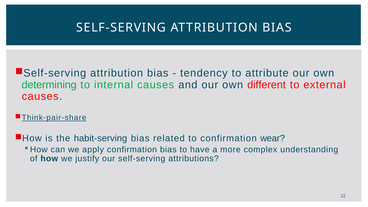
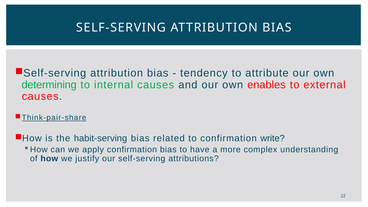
different: different -> enables (266, 85)
wear: wear -> write (273, 138)
